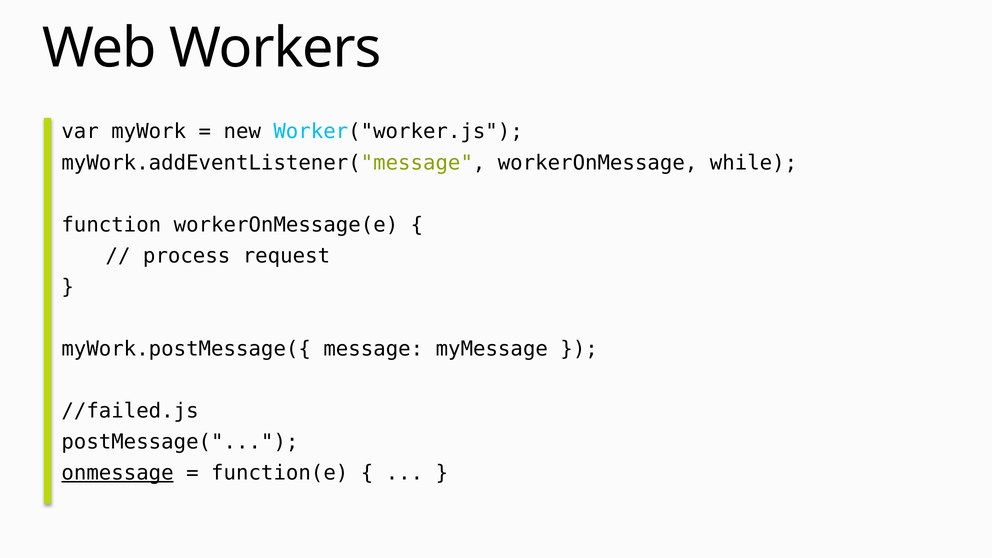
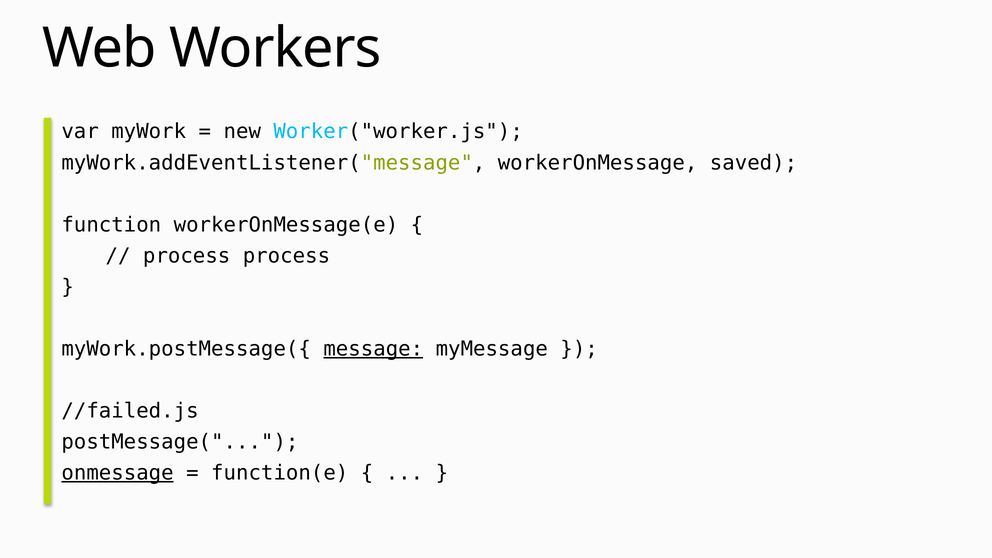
while: while -> saved (753, 163)
process request: request -> process (286, 256)
message underline: none -> present (373, 349)
